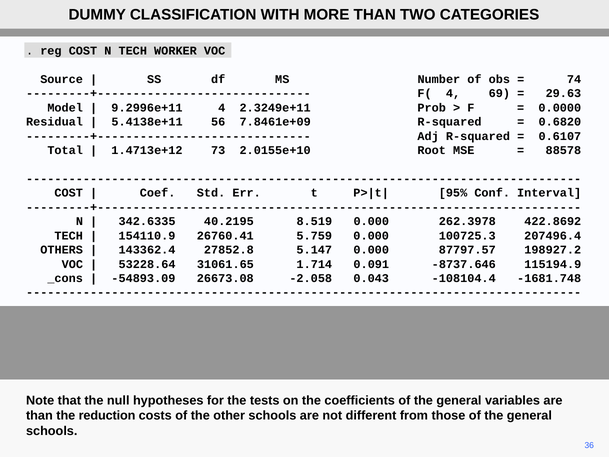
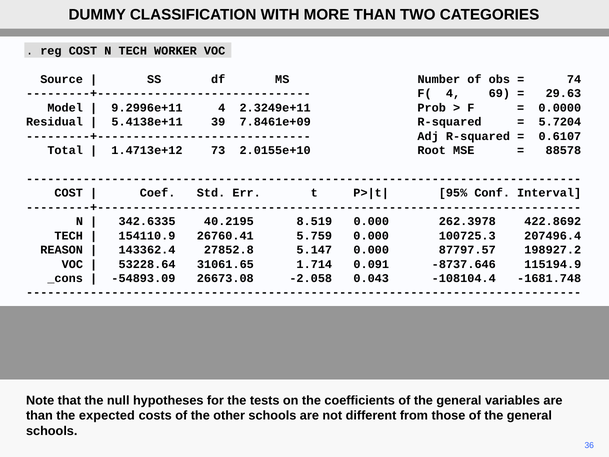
56: 56 -> 39 (218, 122)
0.6820: 0.6820 -> 5.7204 (560, 122)
OTHERS: OTHERS -> REASON (62, 250)
reduction: reduction -> expected (107, 415)
